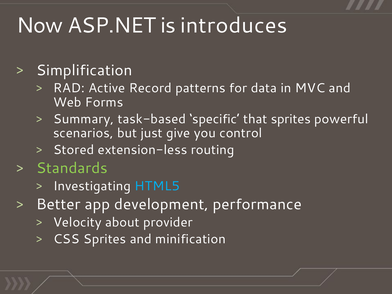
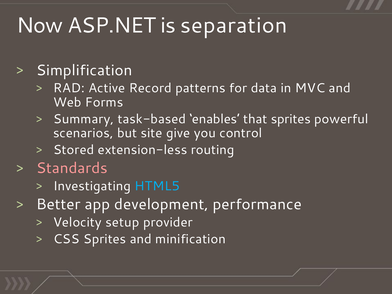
introduces: introduces -> separation (234, 26)
specific: specific -> enables (215, 119)
just: just -> site (152, 133)
Standards colour: light green -> pink (72, 168)
about: about -> setup (122, 222)
